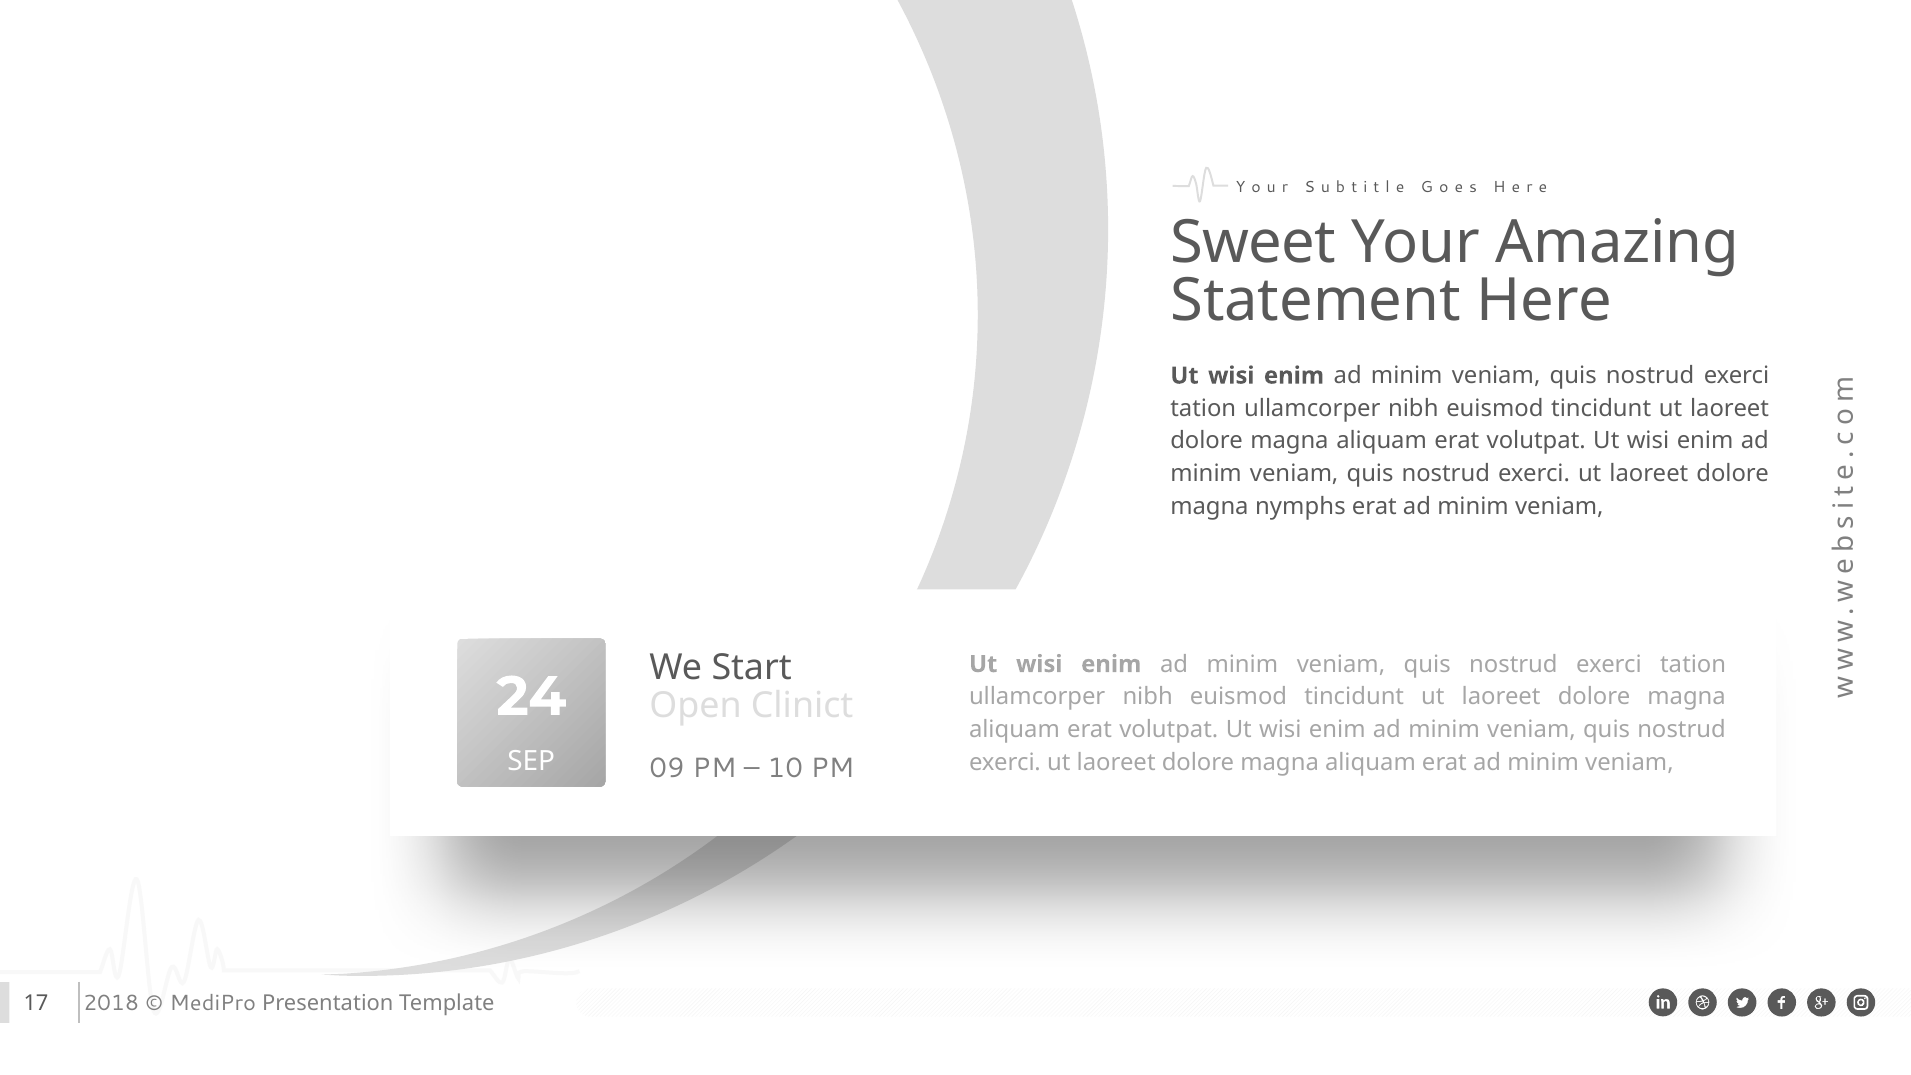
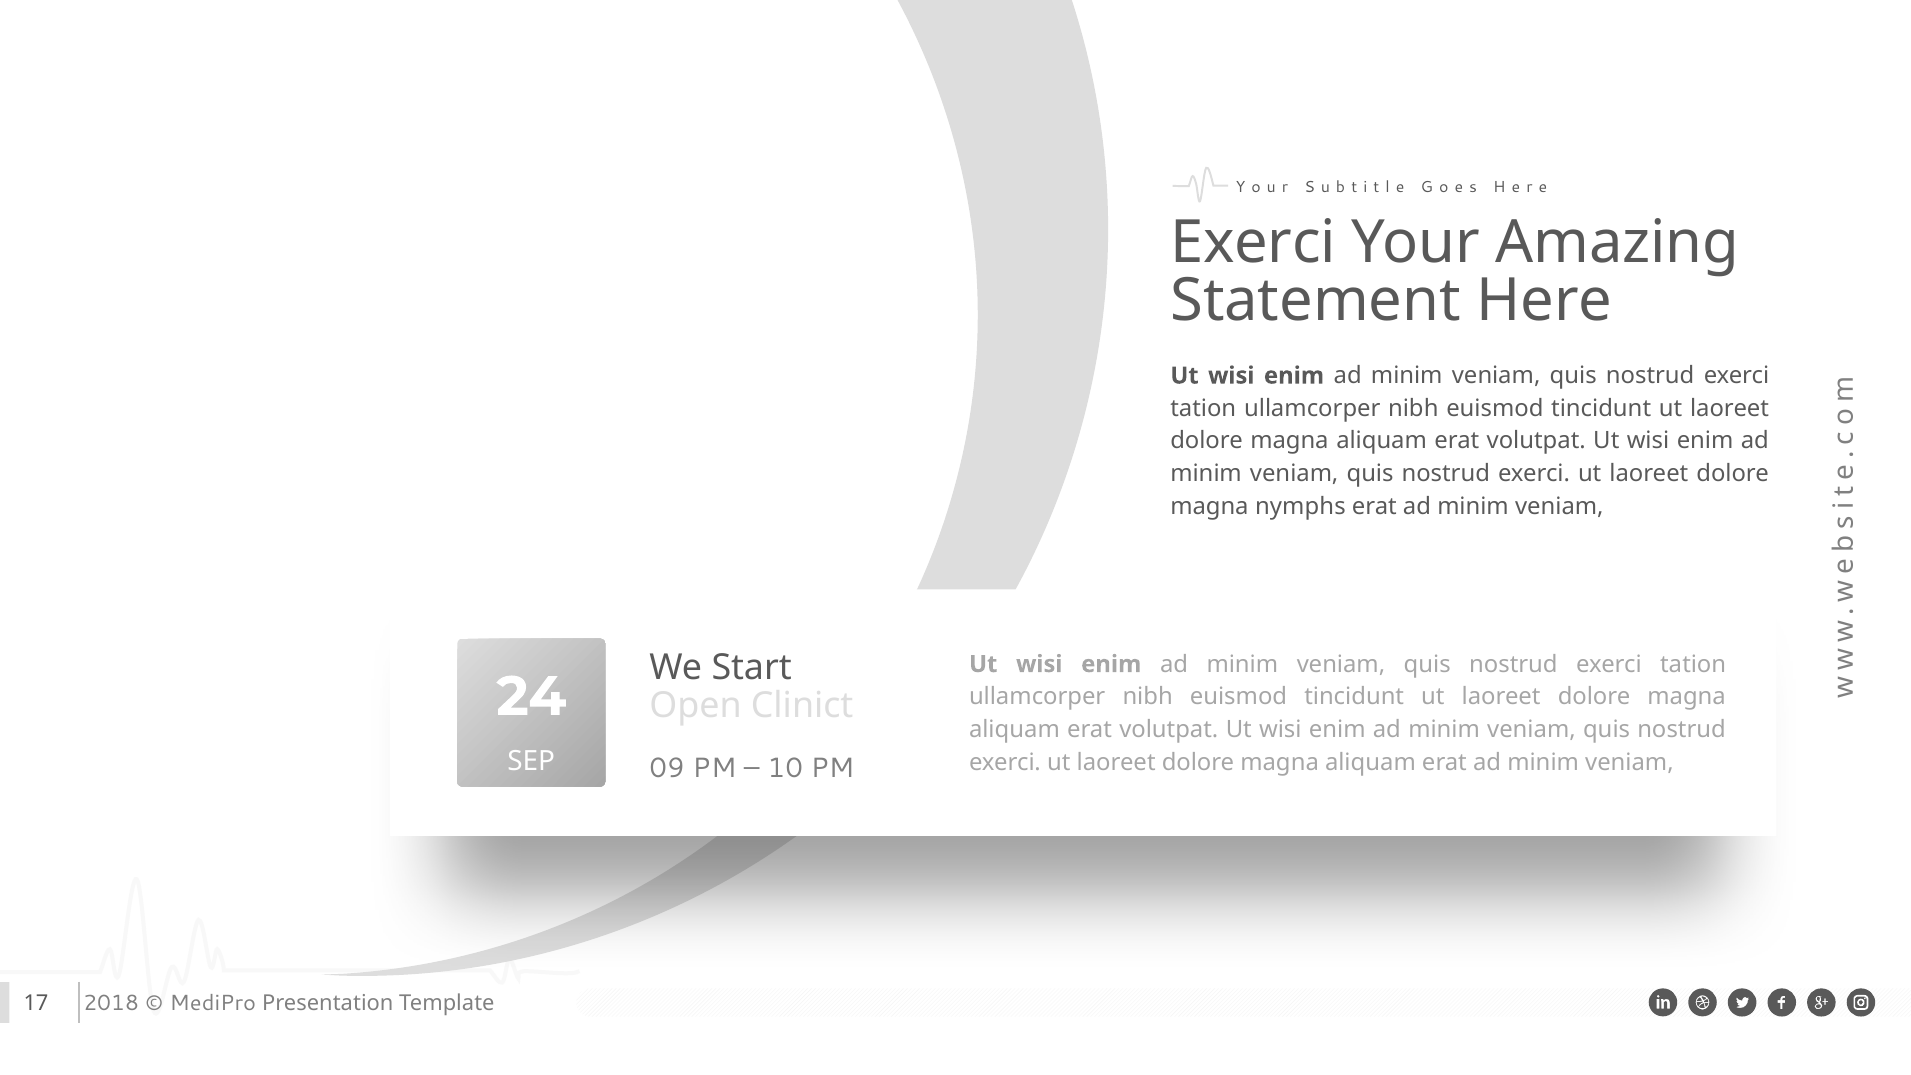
Sweet: Sweet -> Exerci (1253, 243)
